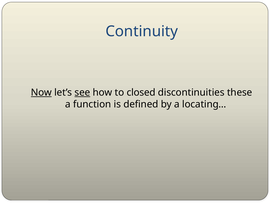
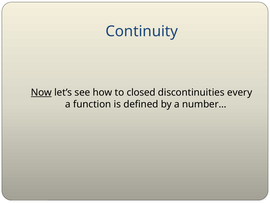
see underline: present -> none (82, 92)
these: these -> every (240, 92)
locating…: locating… -> number… (204, 104)
